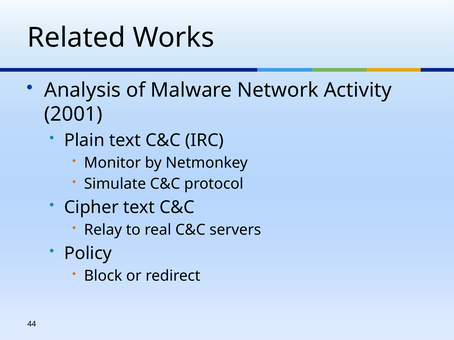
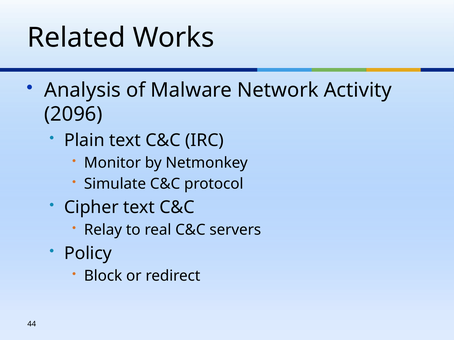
2001: 2001 -> 2096 (73, 114)
